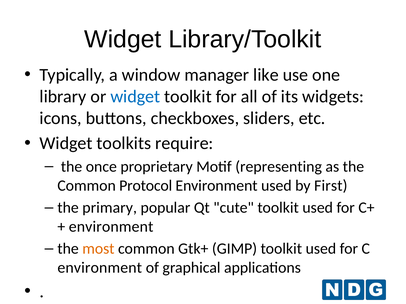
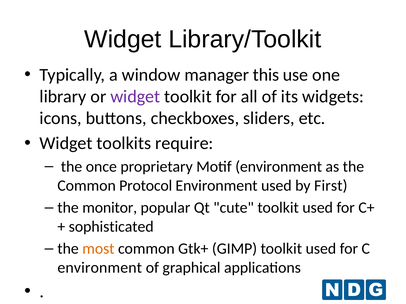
like: like -> this (266, 75)
widget colour: blue -> purple (135, 97)
Motif representing: representing -> environment (279, 167)
primary: primary -> monitor (110, 208)
environment: environment -> sophisticated (111, 227)
